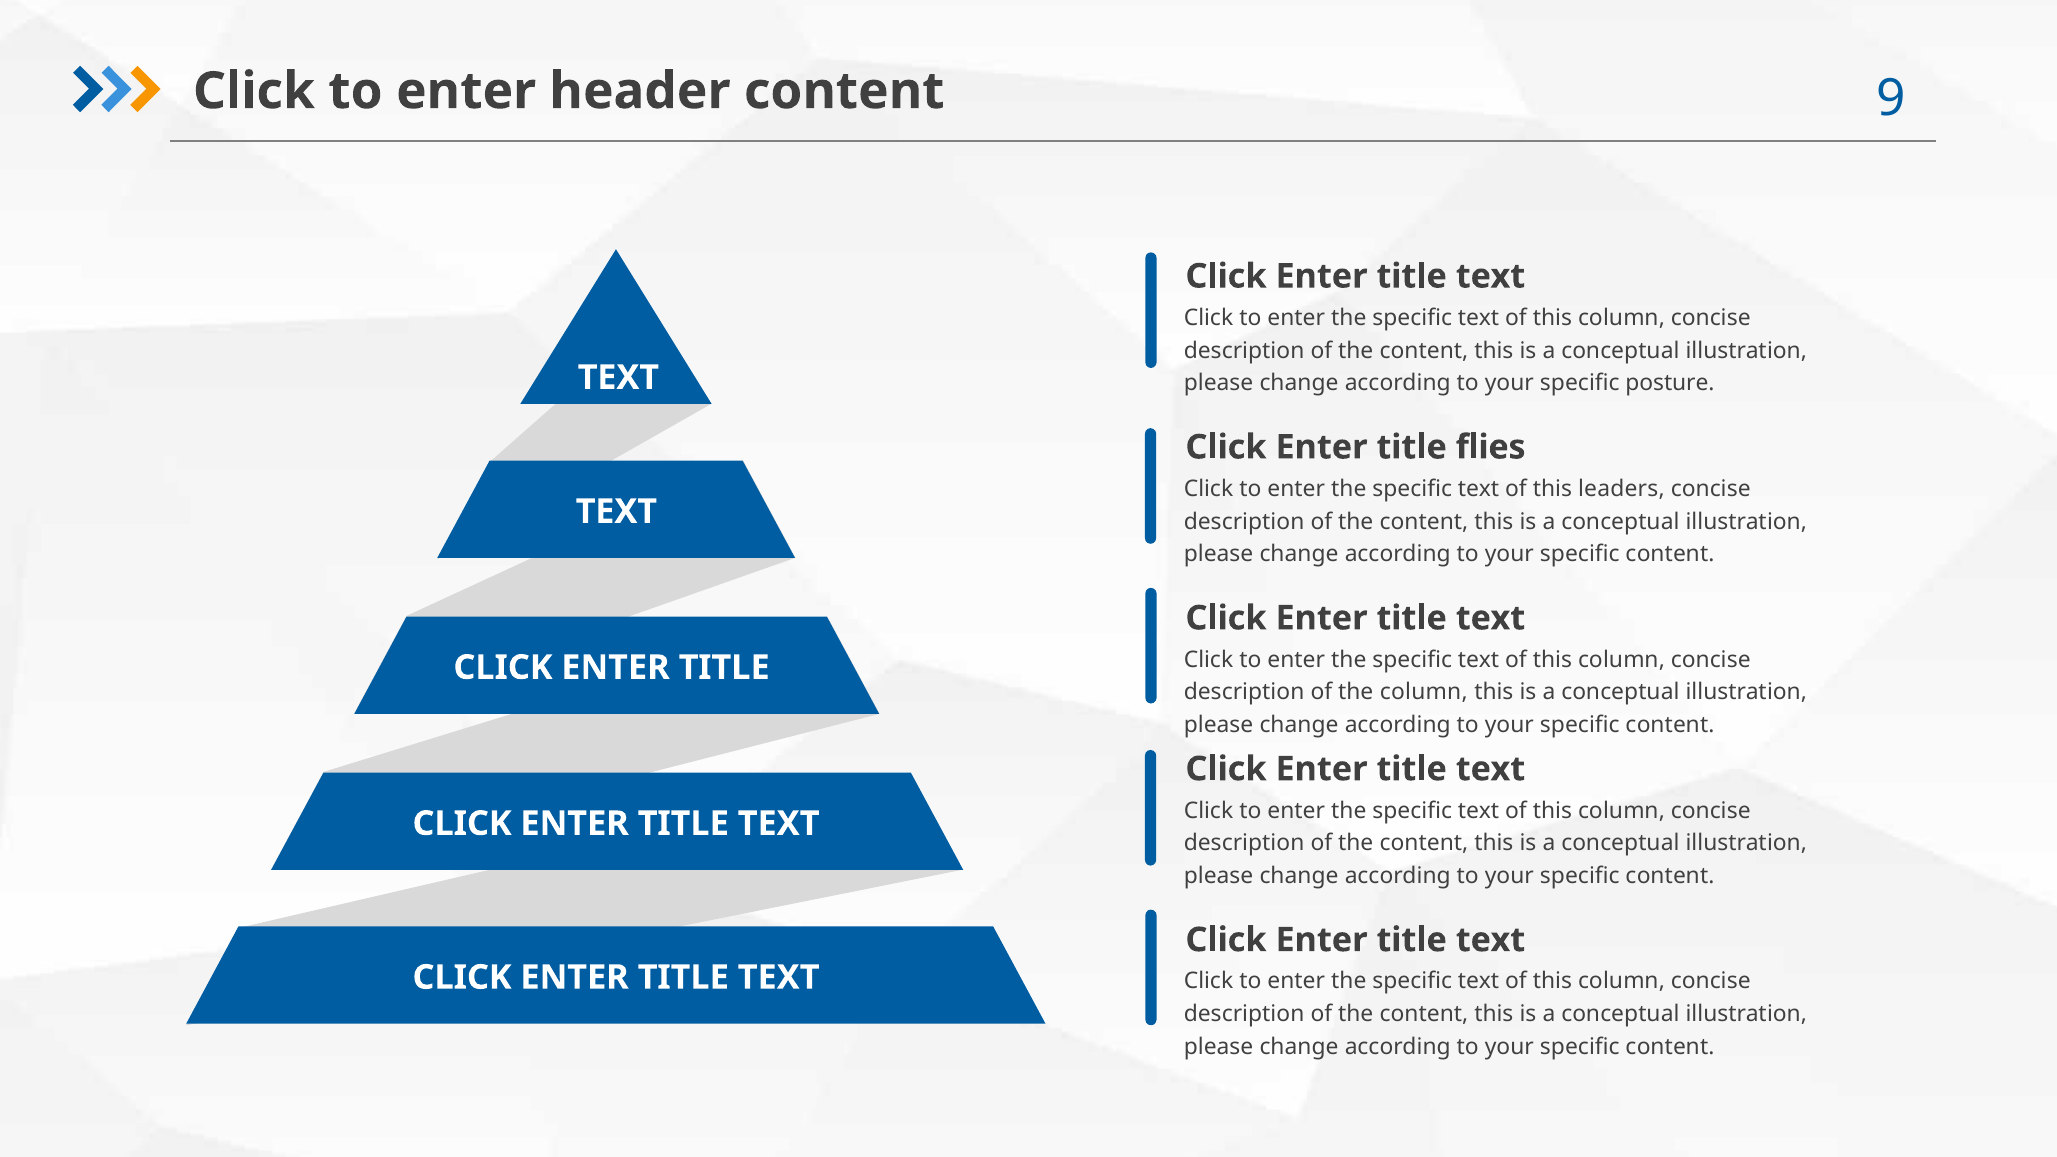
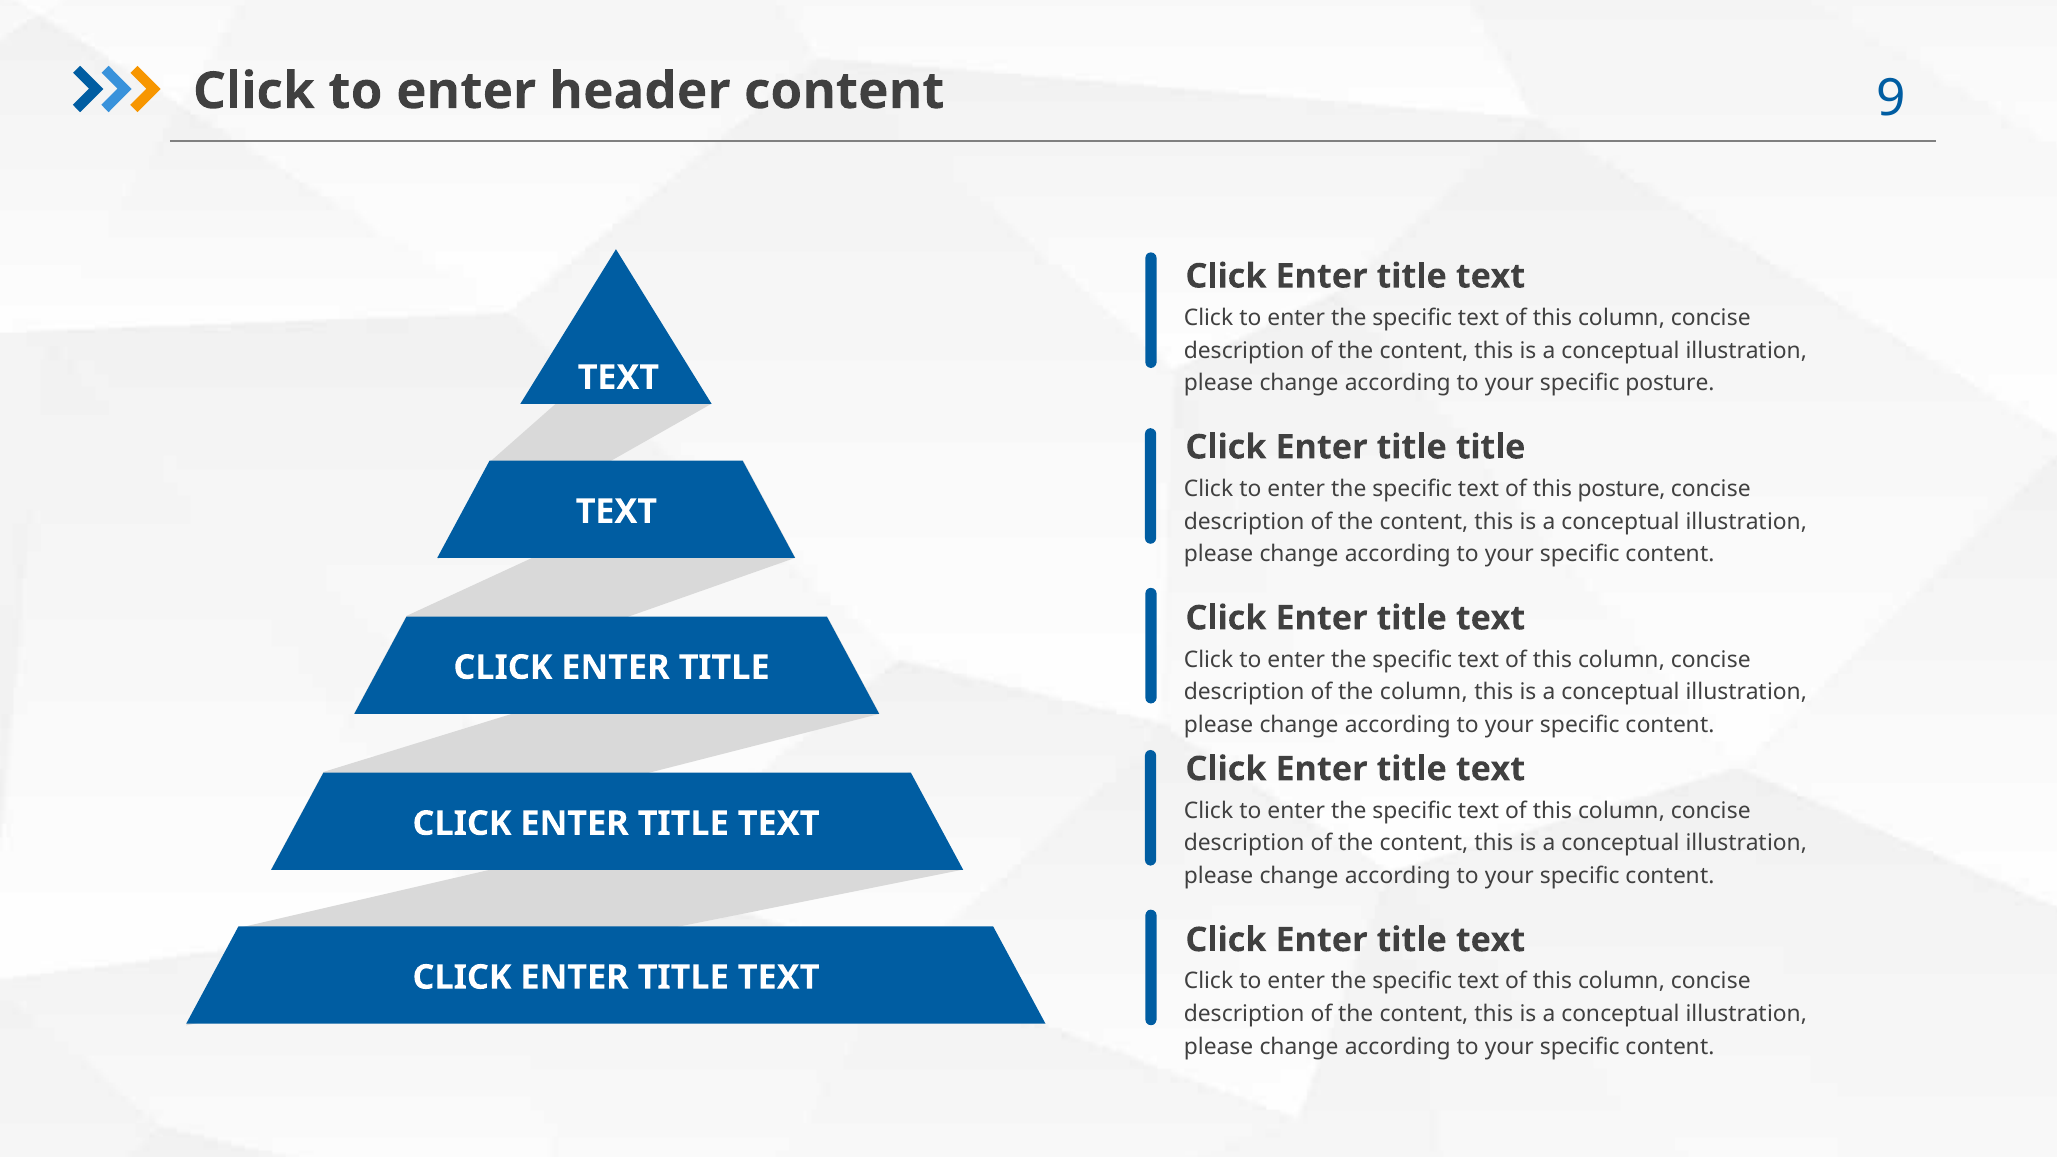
title flies: flies -> title (1491, 447)
this leaders: leaders -> posture (1622, 489)
